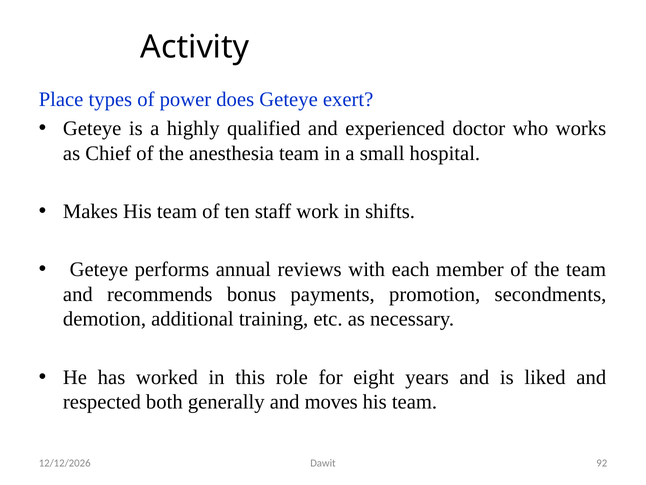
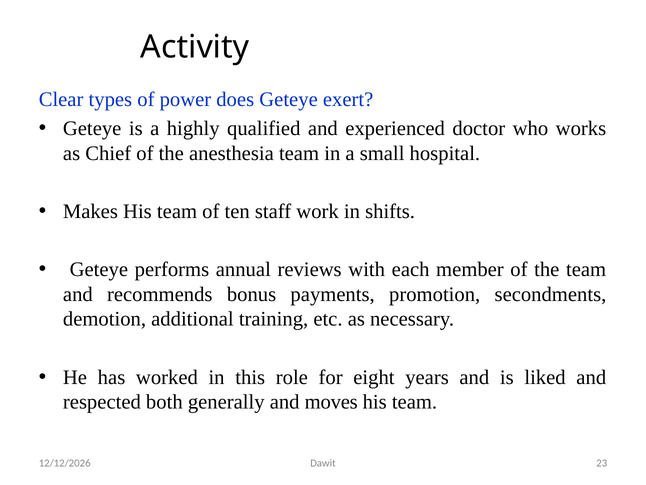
Place: Place -> Clear (61, 99)
92: 92 -> 23 (602, 463)
